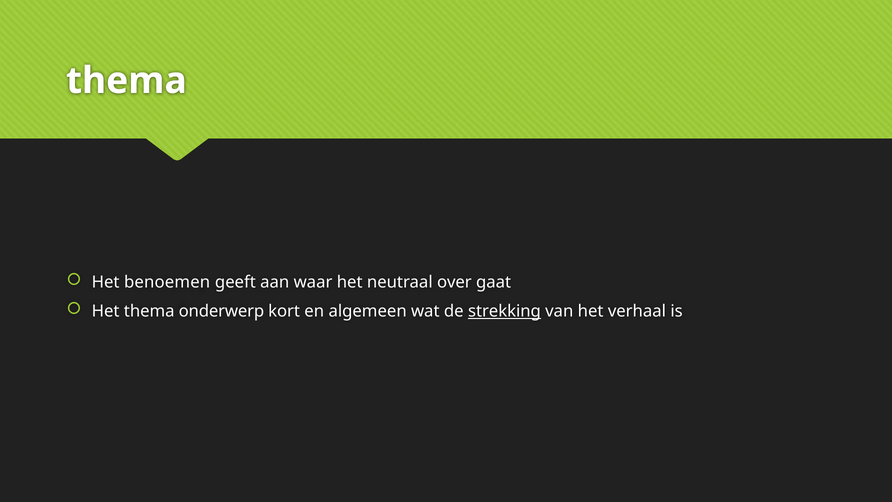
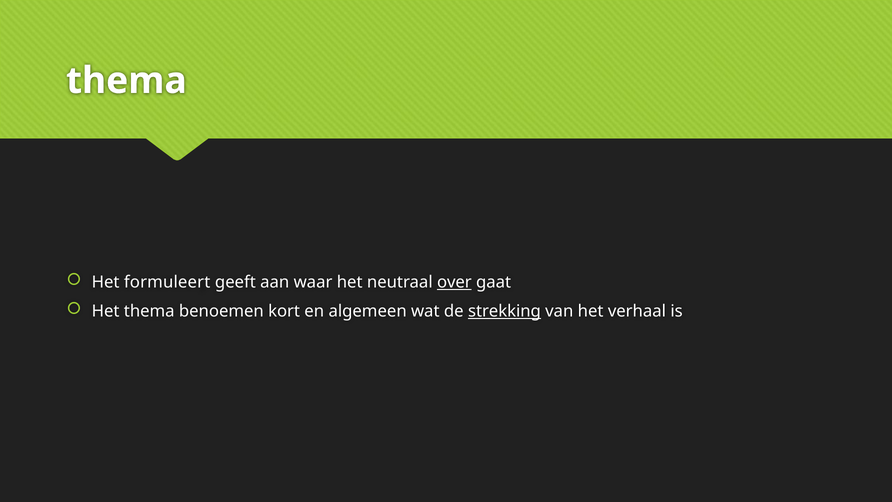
benoemen: benoemen -> formuleert (167, 282)
over underline: none -> present (454, 282)
onderwerp: onderwerp -> benoemen (221, 311)
